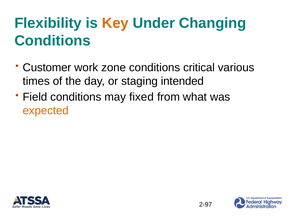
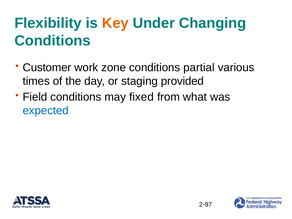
critical: critical -> partial (199, 67)
intended: intended -> provided (182, 81)
expected colour: orange -> blue (46, 111)
